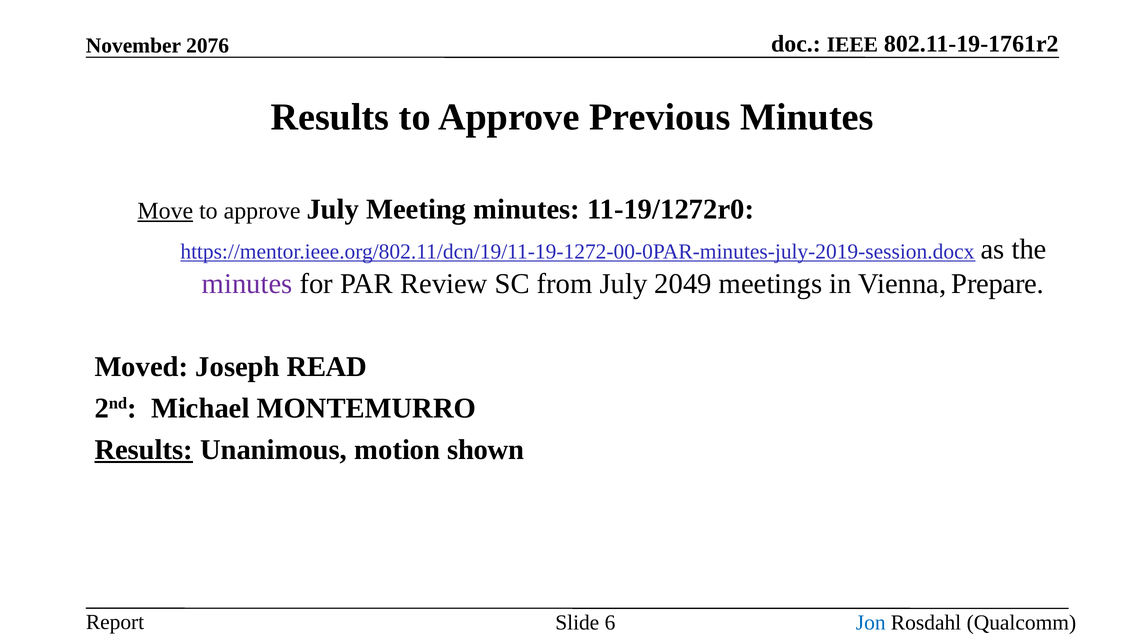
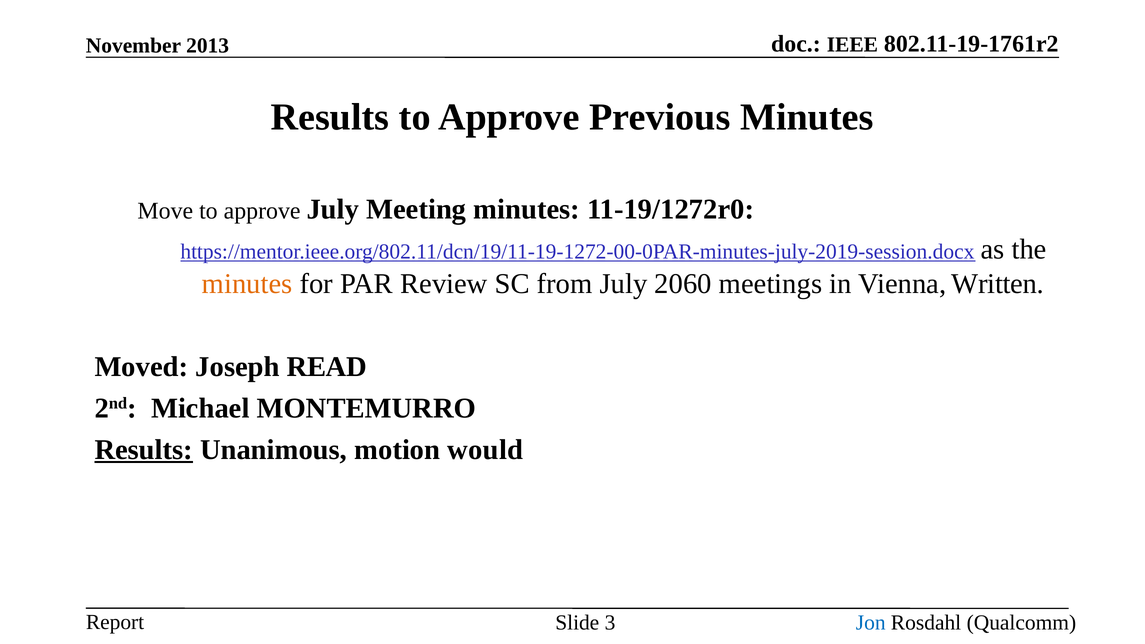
2076: 2076 -> 2013 (208, 46)
Move underline: present -> none (165, 211)
minutes colour: purple -> orange (247, 284)
2049: 2049 -> 2060 (683, 284)
Prepare: Prepare -> Written (998, 284)
shown: shown -> would (485, 450)
6: 6 -> 3 (610, 623)
